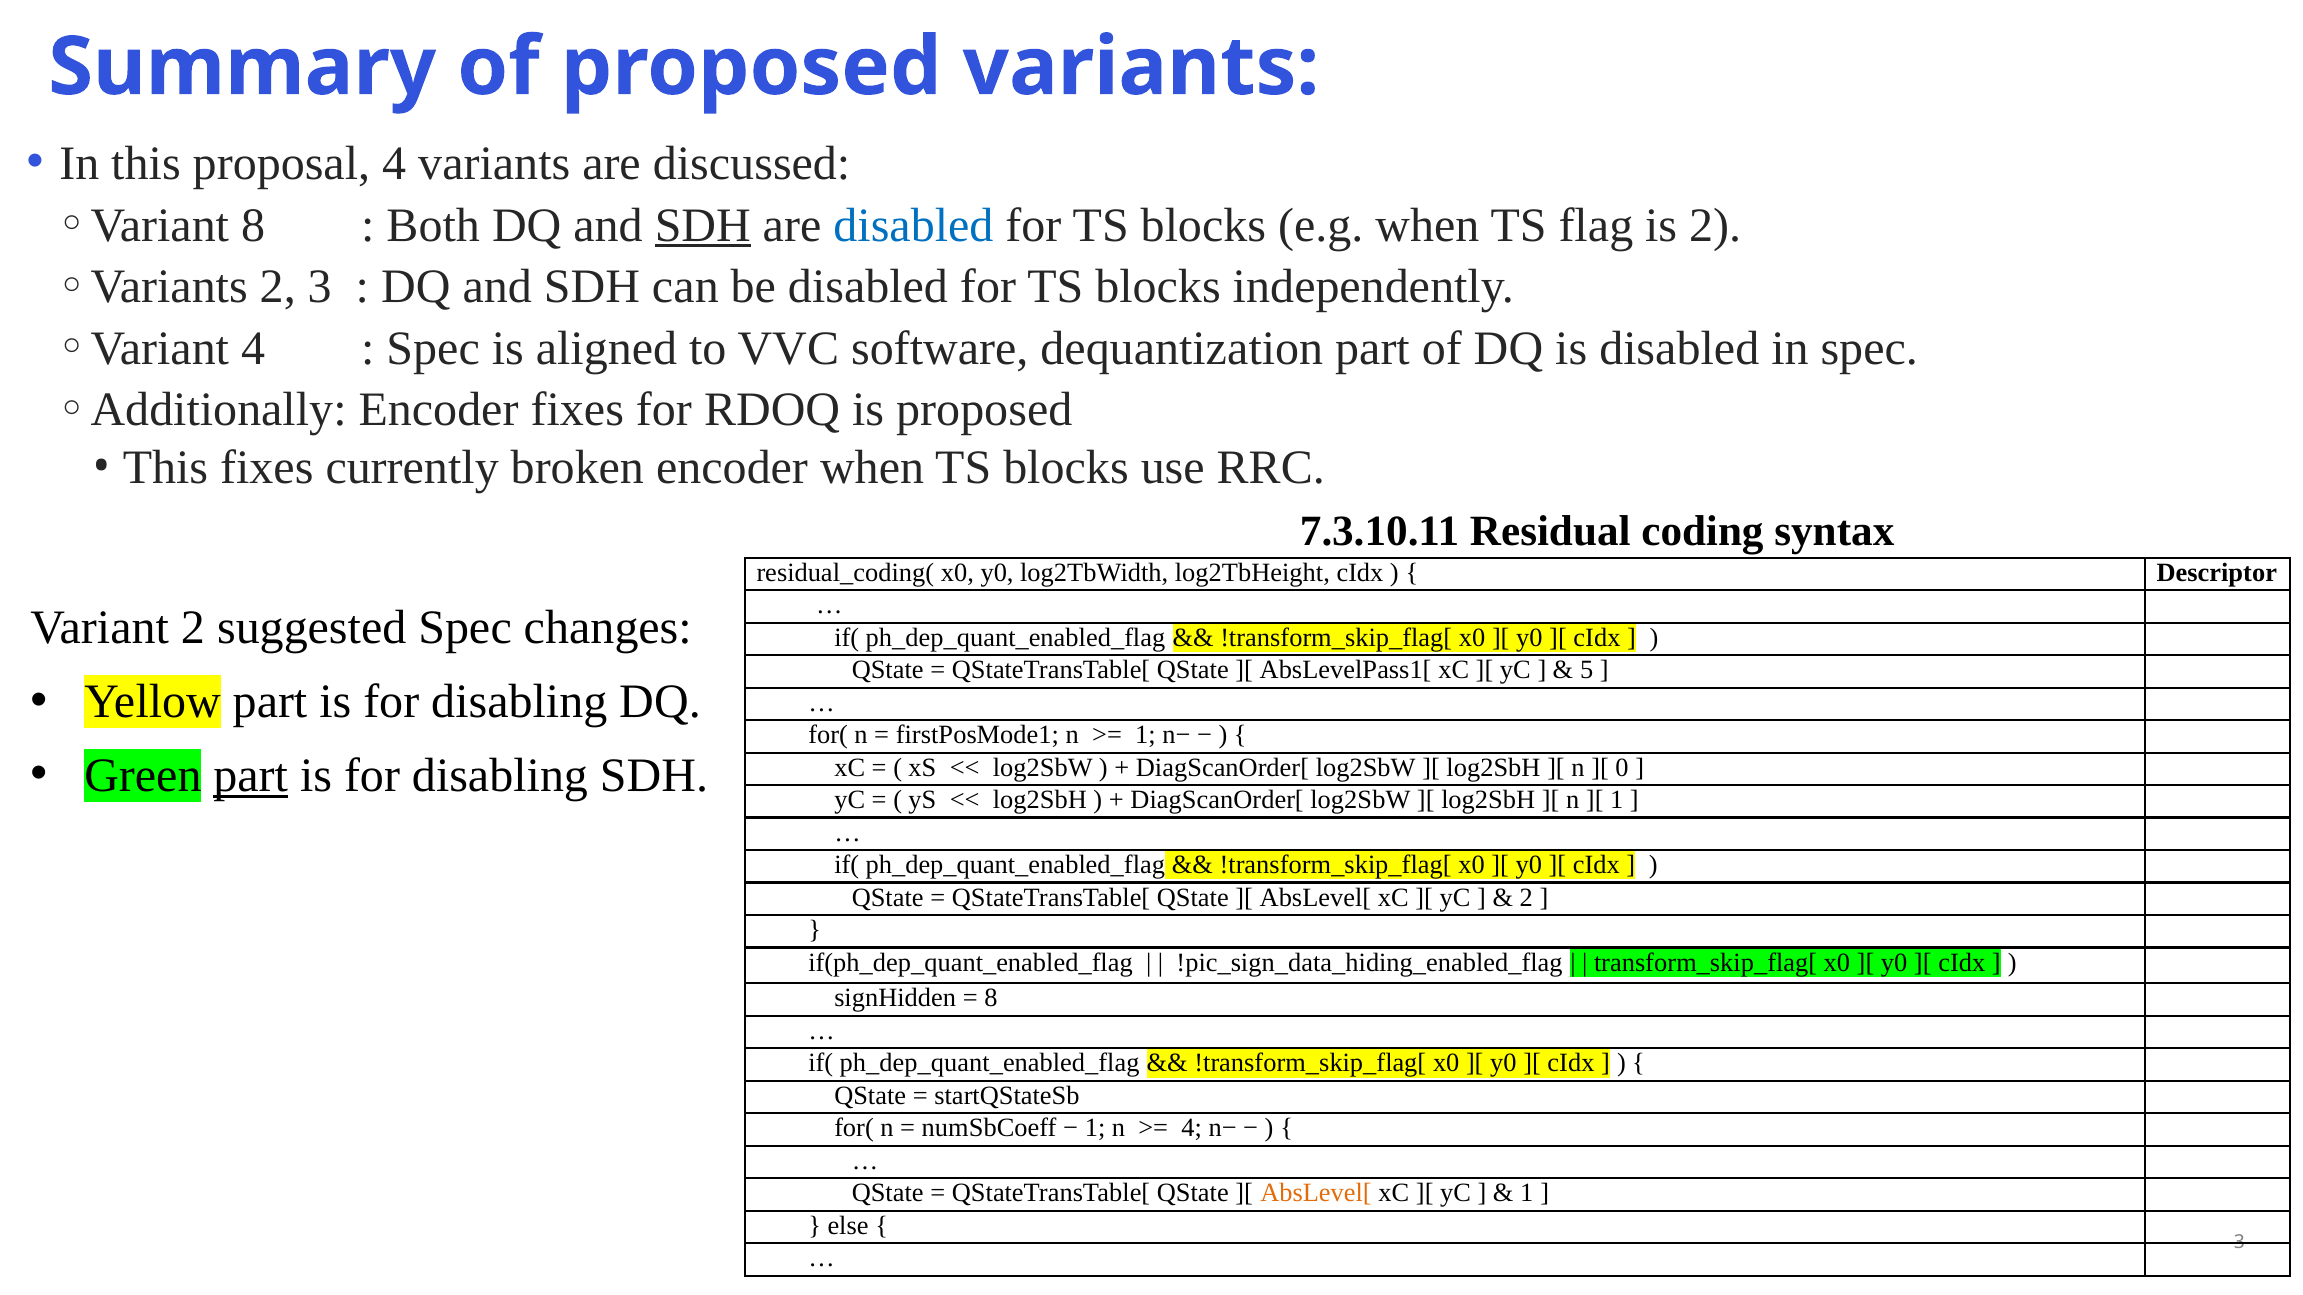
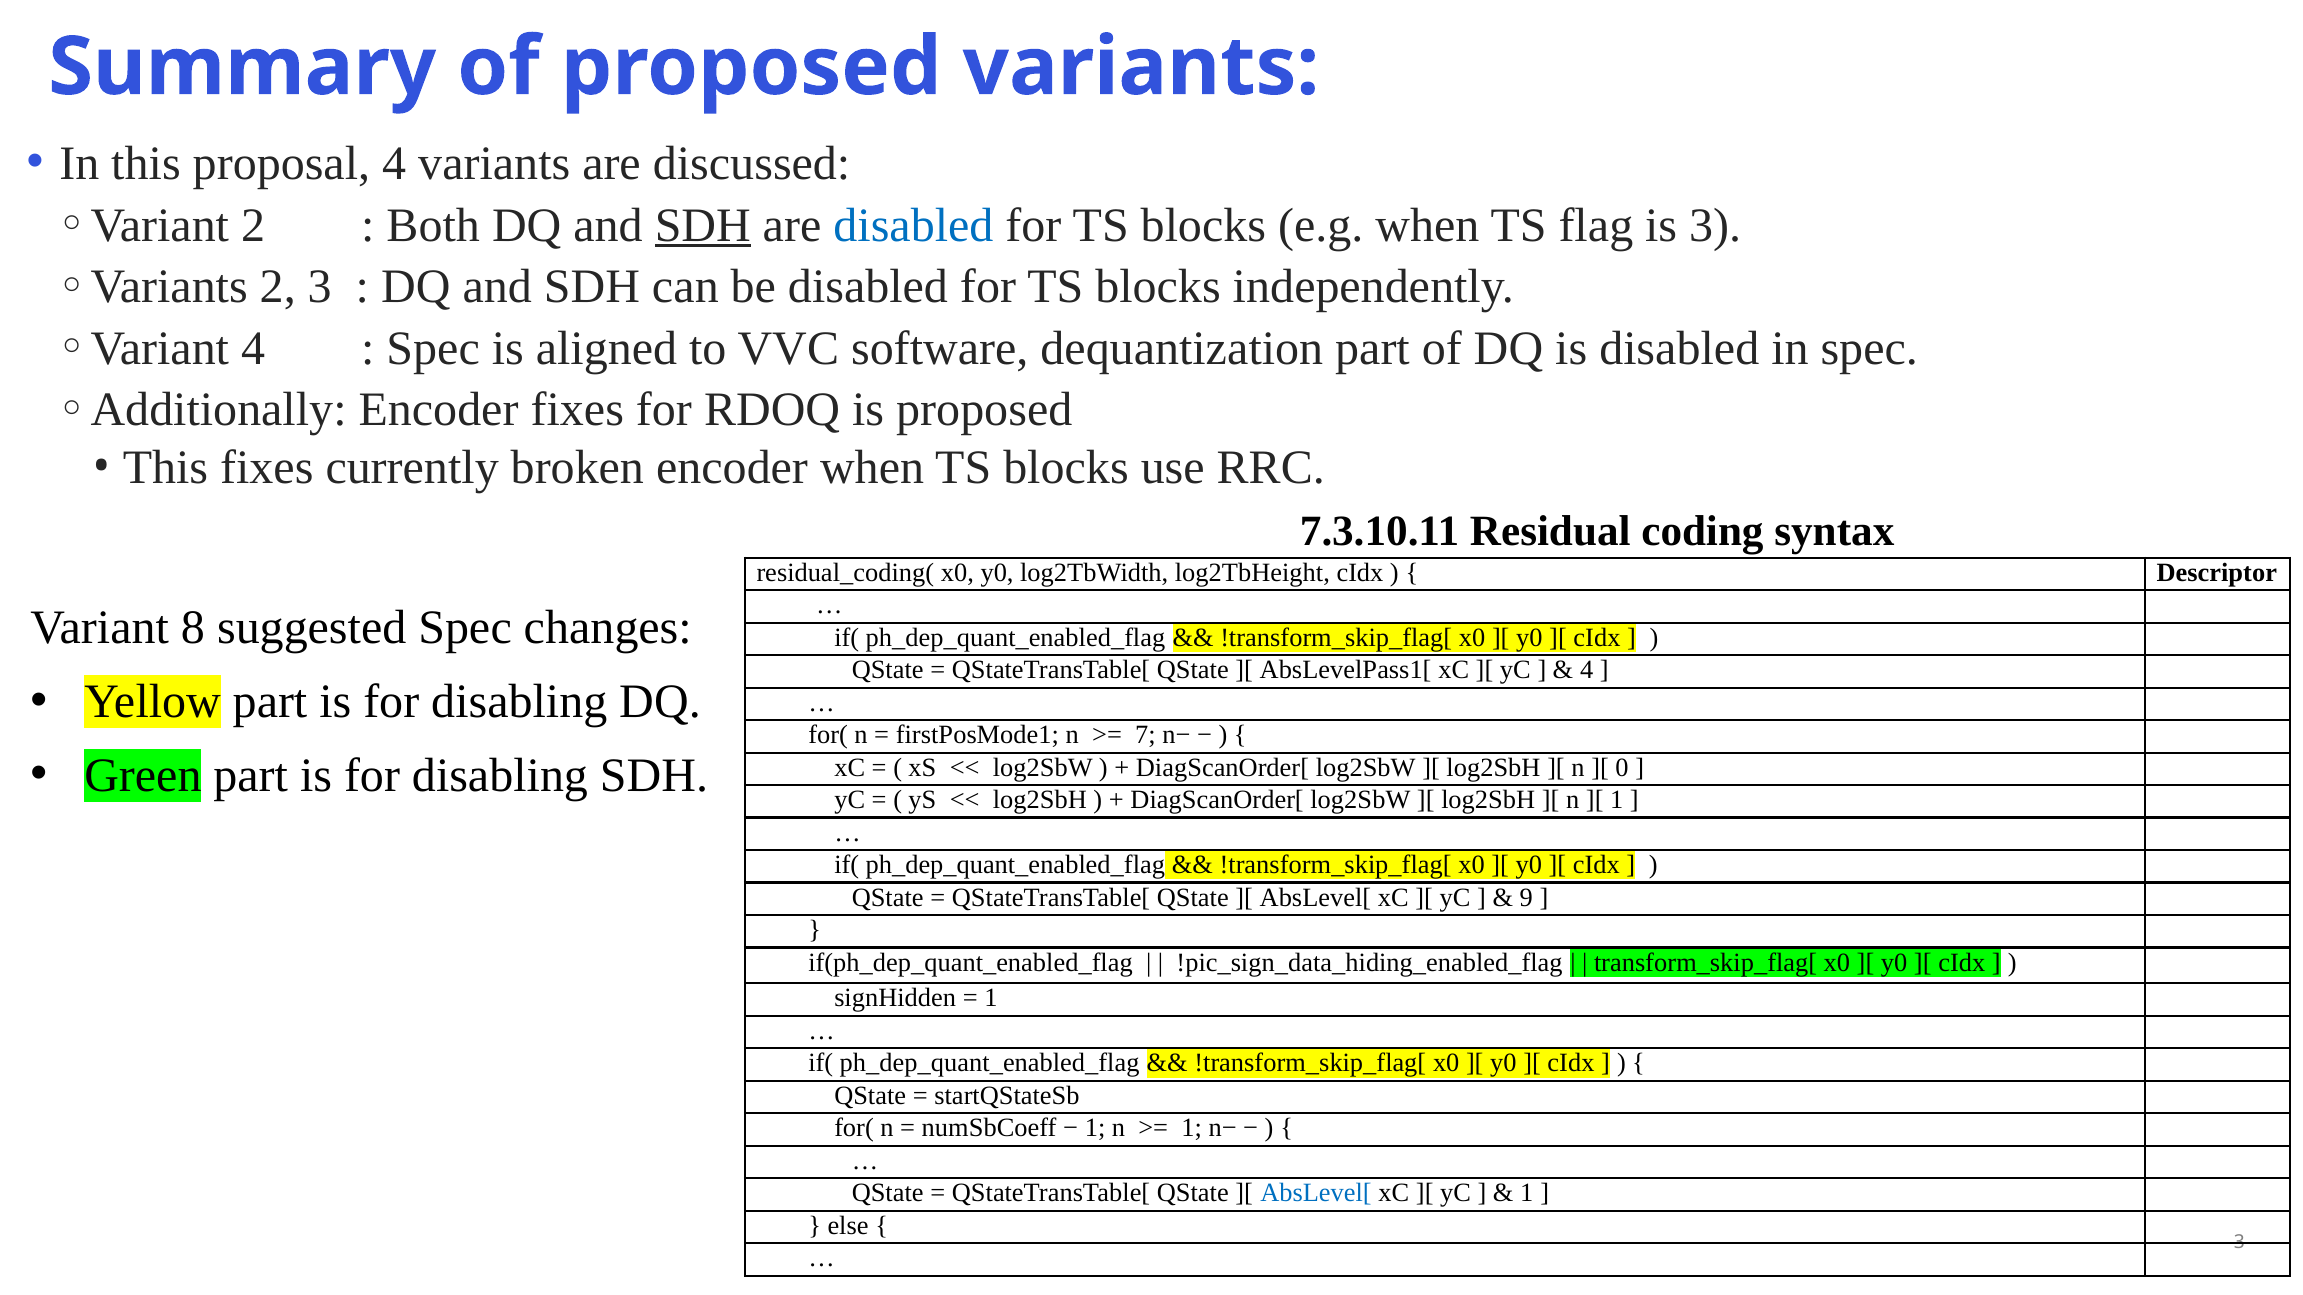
8: 8 -> 2 (253, 225)
is 2: 2 -> 3 (1715, 225)
Variant 2: 2 -> 8 (193, 628)
5: 5 -> 4 (1587, 670)
1: 1 -> 7 (1145, 735)
part underline: present -> none (251, 776)
2: 2 -> 9 (1526, 898)
8: 8 -> 1 (991, 999)
4: 4 -> 1 (1192, 1129)
AbsLevel[ colour: orange -> blue (1316, 1194)
